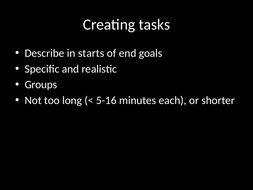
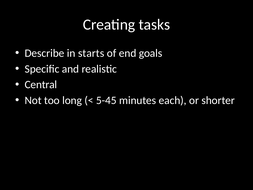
Groups: Groups -> Central (41, 85)
5-16: 5-16 -> 5-45 (106, 100)
